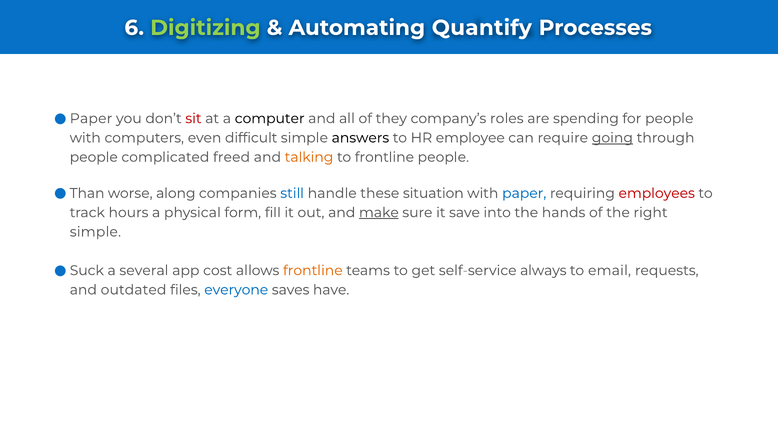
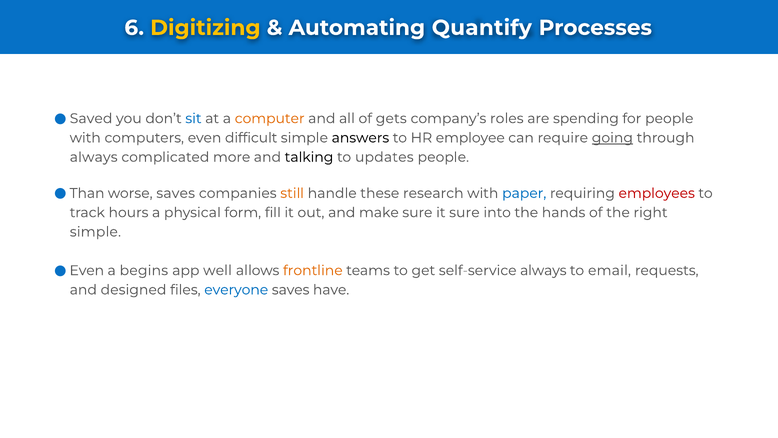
Digitizing colour: light green -> yellow (205, 28)
Paper: Paper -> Saved (91, 118)
sit colour: red -> blue (193, 118)
computer colour: black -> orange (270, 118)
they: they -> gets (391, 118)
people: people -> always (94, 157)
freed: freed -> more (232, 157)
talking colour: orange -> black (309, 157)
to frontline: frontline -> updates (384, 157)
worse along: along -> saves (176, 193)
still colour: blue -> orange (292, 193)
situation: situation -> research (433, 193)
make underline: present -> none (379, 212)
it save: save -> sure (464, 212)
Suck: Suck -> Even (87, 270)
several: several -> begins (144, 270)
cost: cost -> well (218, 270)
outdated: outdated -> designed (134, 290)
